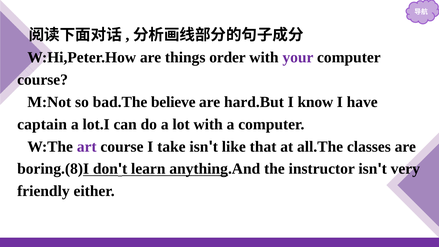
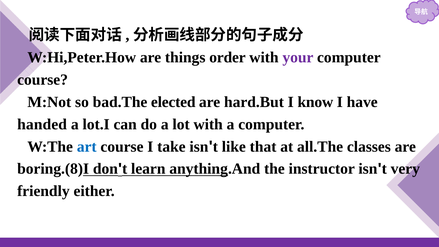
believe: believe -> elected (173, 102)
captain: captain -> handed (42, 124)
art colour: purple -> blue (87, 146)
